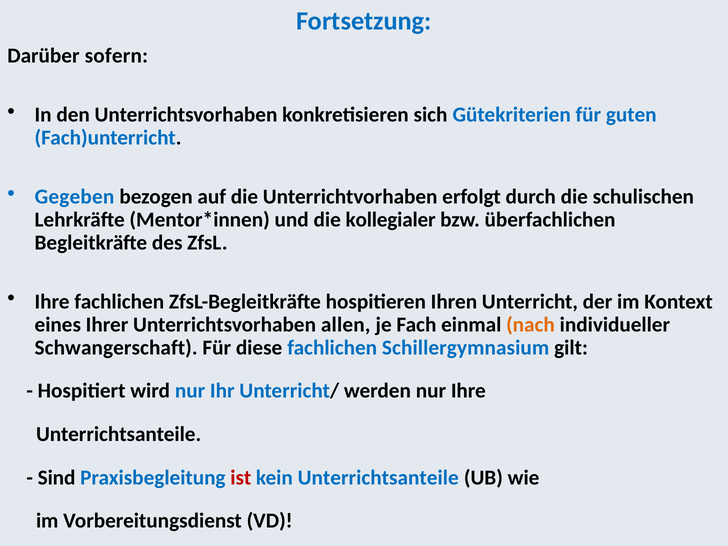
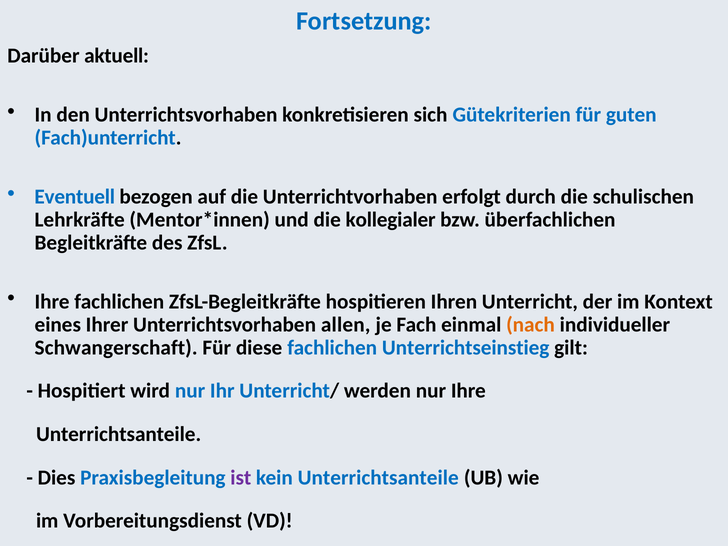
sofern: sofern -> aktuell (117, 56)
Gegeben: Gegeben -> Eventuell (75, 197)
Schillergymnasium: Schillergymnasium -> Unterrichtseinstieg (466, 348)
Sind: Sind -> Dies (57, 478)
ist colour: red -> purple (241, 478)
